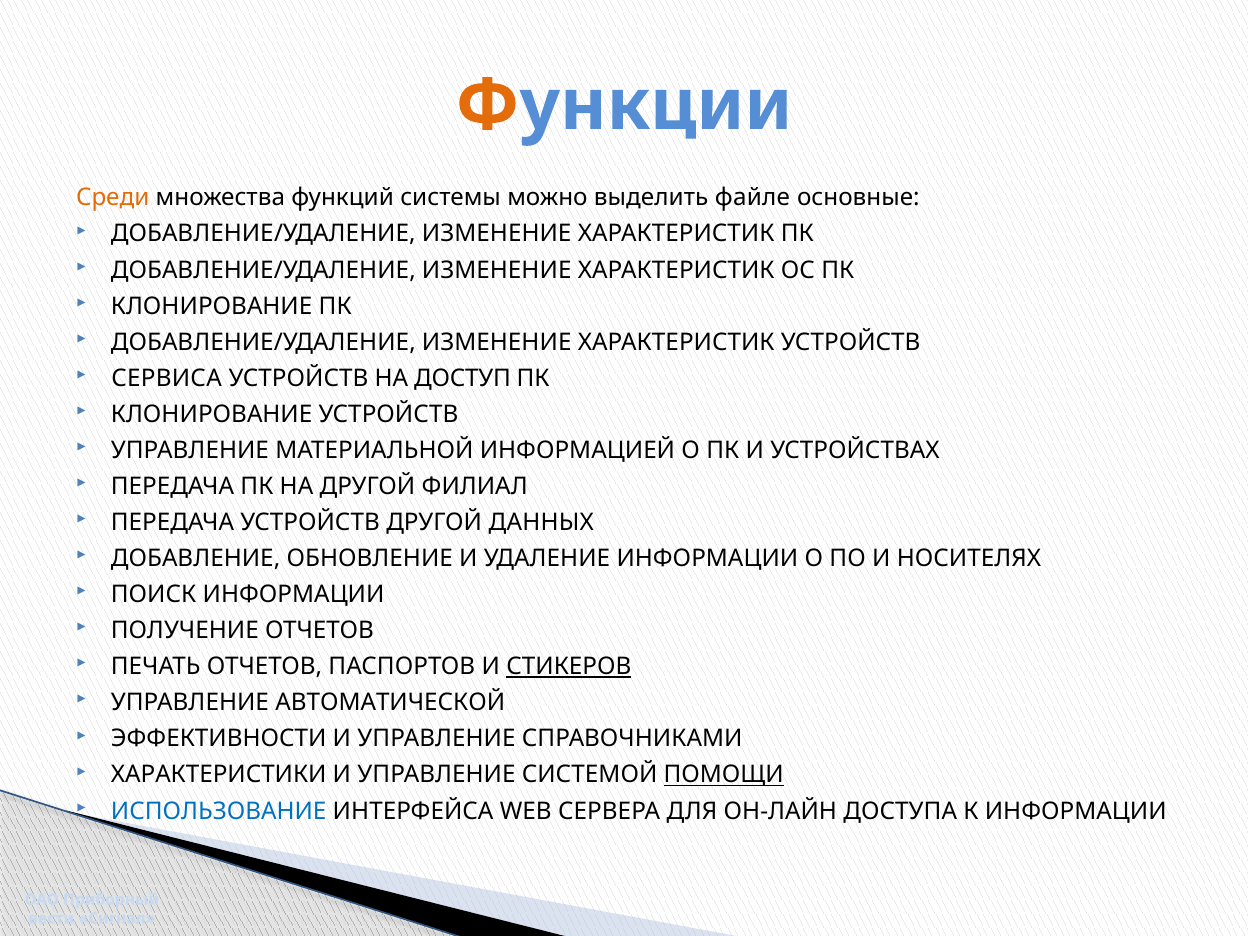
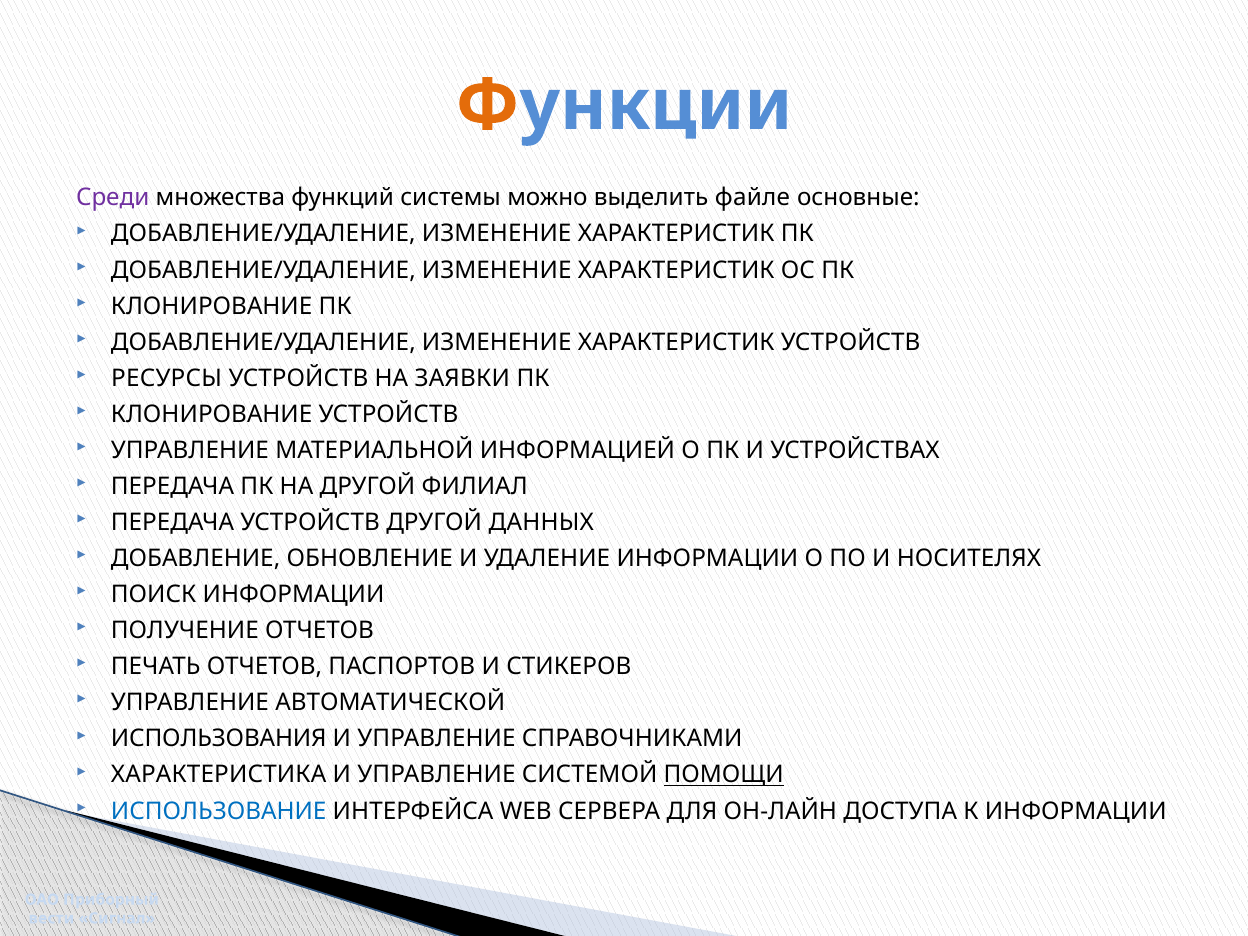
Среди colour: orange -> purple (113, 198)
СЕРВИСА: СЕРВИСА -> РЕСУРСЫ (167, 378)
ДОСТУП: ДОСТУП -> ЗАЯВКИ (462, 378)
СТИКЕРОВ underline: present -> none (569, 667)
ЭФФЕКТИВНОСТИ: ЭФФЕКТИВНОСТИ -> ИСПОЛЬЗОВАНИЯ (219, 739)
ХАРАКТЕРИСТИКИ: ХАРАКТЕРИСТИКИ -> ХАРАКТЕРИСТИКА (219, 775)
